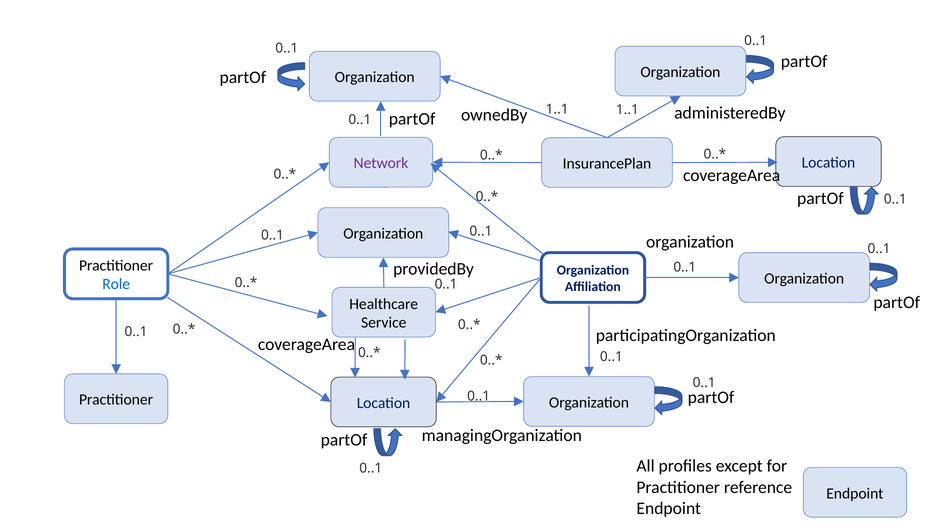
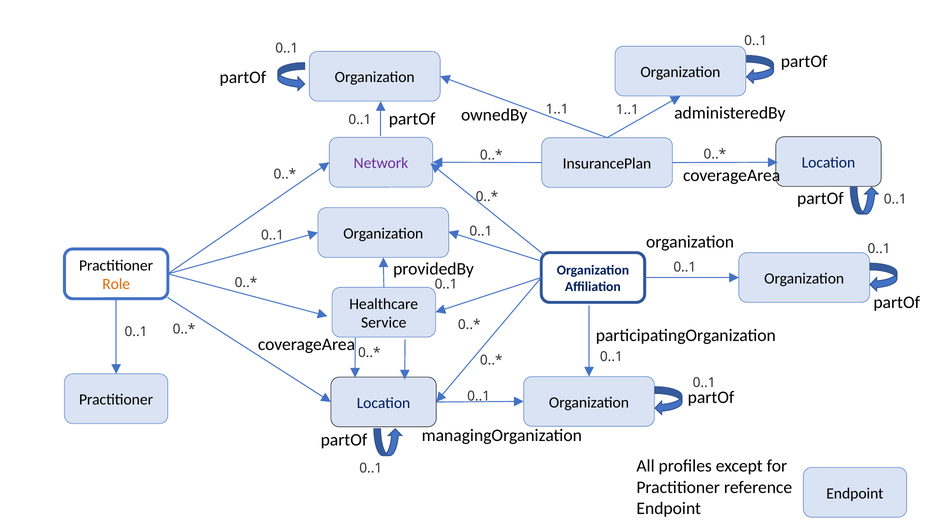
Role colour: blue -> orange (116, 284)
